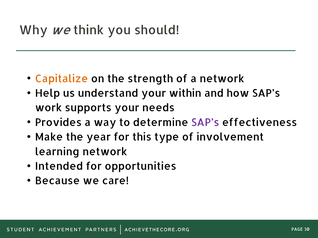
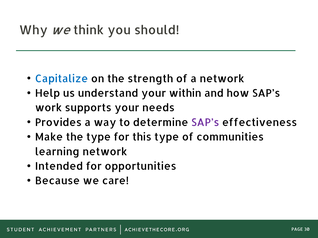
Capitalize colour: orange -> blue (62, 79)
the year: year -> type (99, 137)
involvement: involvement -> communities (230, 137)
